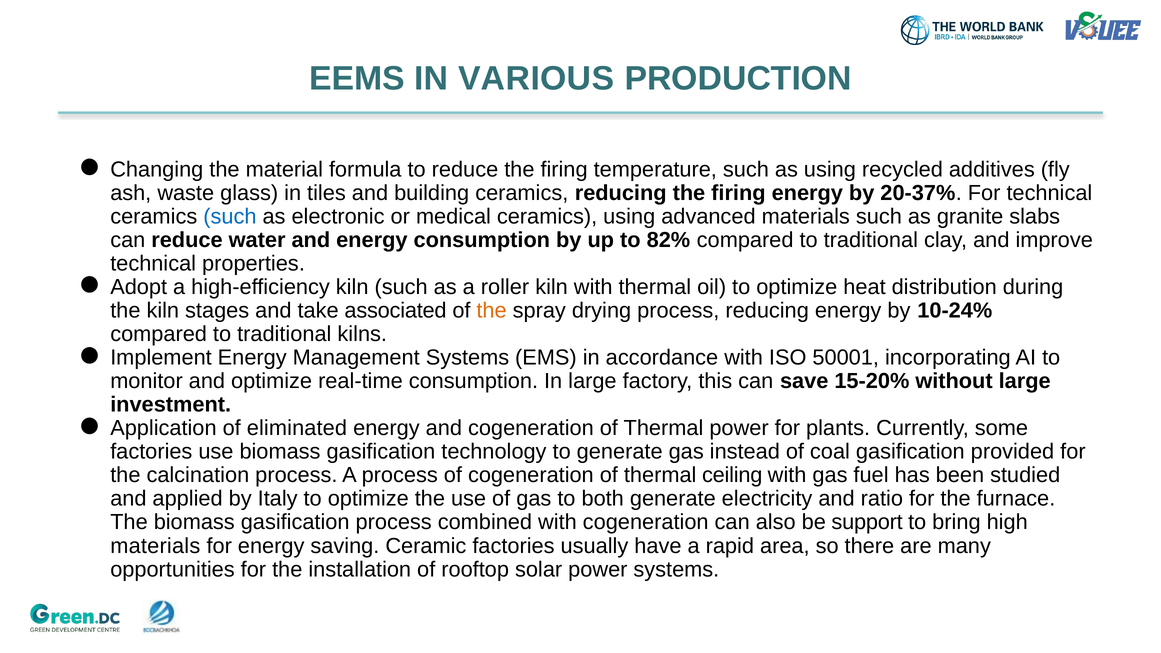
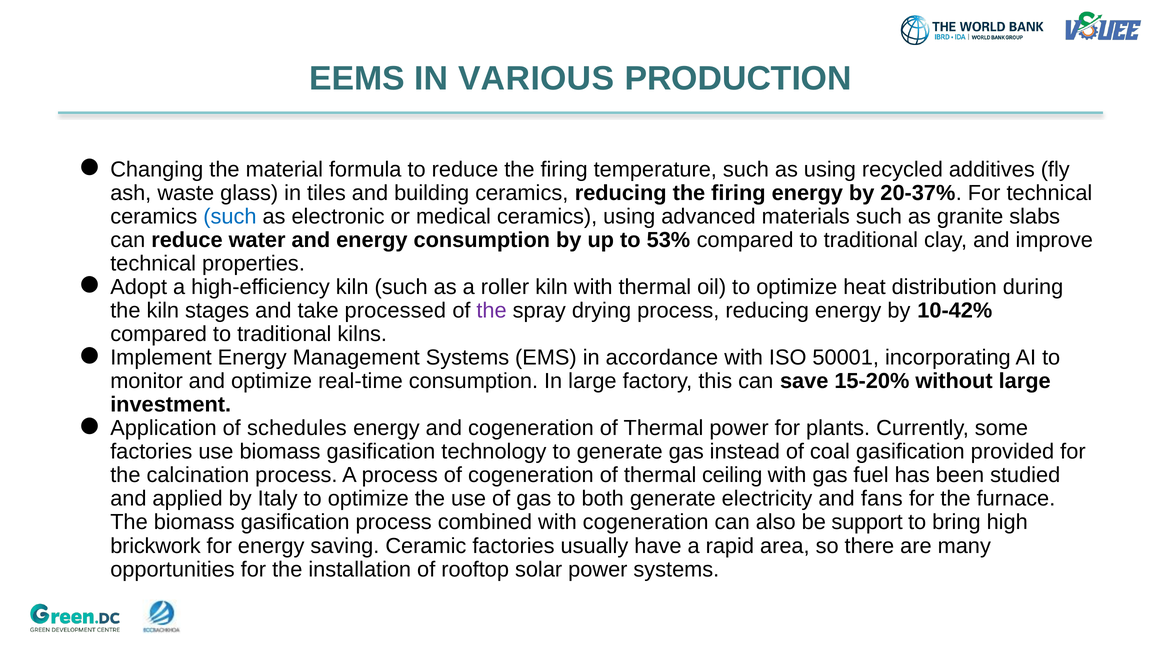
82%: 82% -> 53% (668, 240)
associated: associated -> processed (395, 311)
the colour: orange -> purple (492, 311)
10-24%: 10-24% -> 10-42% (955, 311)
eliminated: eliminated -> schedules (297, 428)
ratio: ratio -> fans (882, 499)
materials: materials -> brickwork (155, 546)
